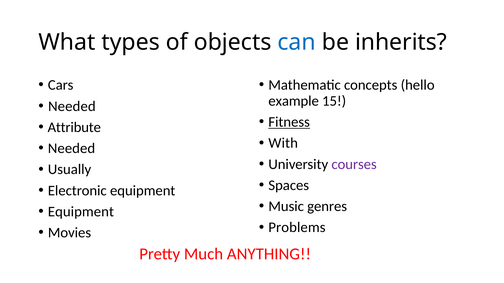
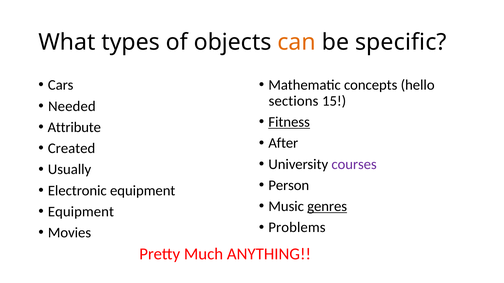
can colour: blue -> orange (297, 42)
inherits: inherits -> specific (401, 42)
example: example -> sections (293, 101)
With: With -> After (283, 143)
Needed: Needed -> Created (72, 149)
Spaces: Spaces -> Person (289, 186)
genres underline: none -> present (327, 207)
